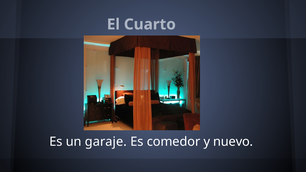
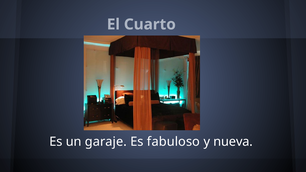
comedor: comedor -> fabuloso (173, 142)
nuevo: nuevo -> nueva (233, 142)
